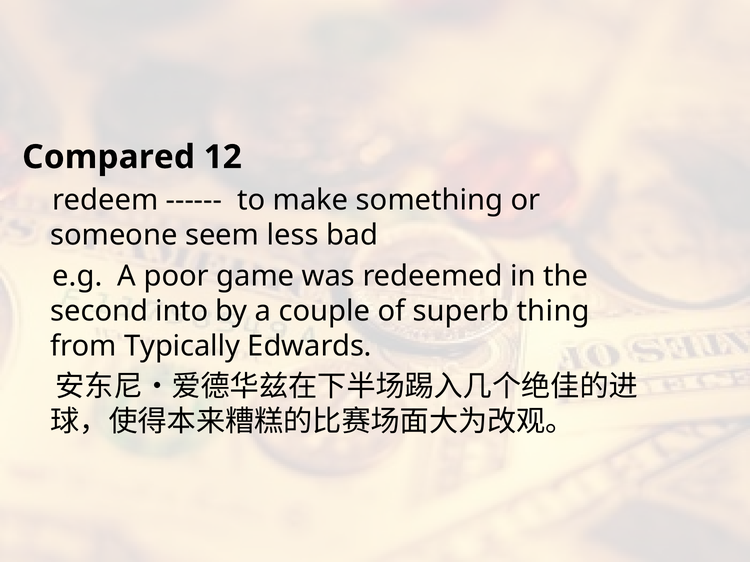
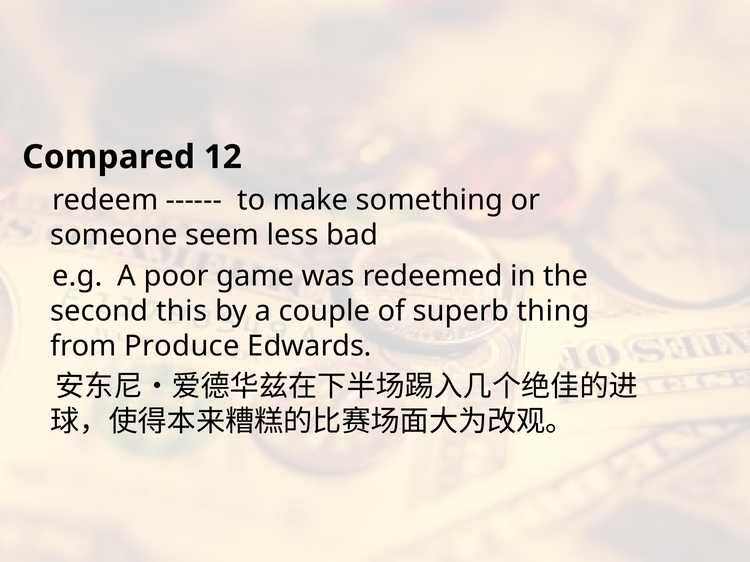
into: into -> this (182, 311)
Typically: Typically -> Produce (182, 346)
